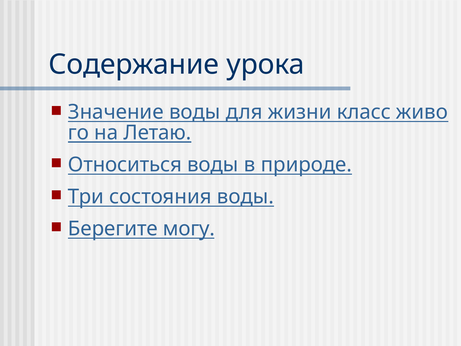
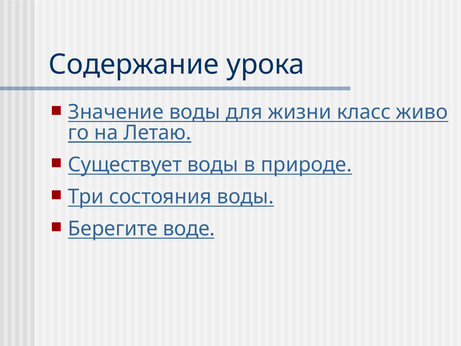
Относиться: Относиться -> Существует (125, 165)
могу: могу -> воде (189, 229)
